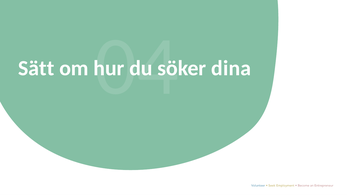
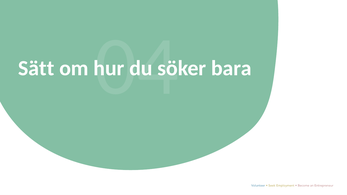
dina: dina -> bara (231, 68)
